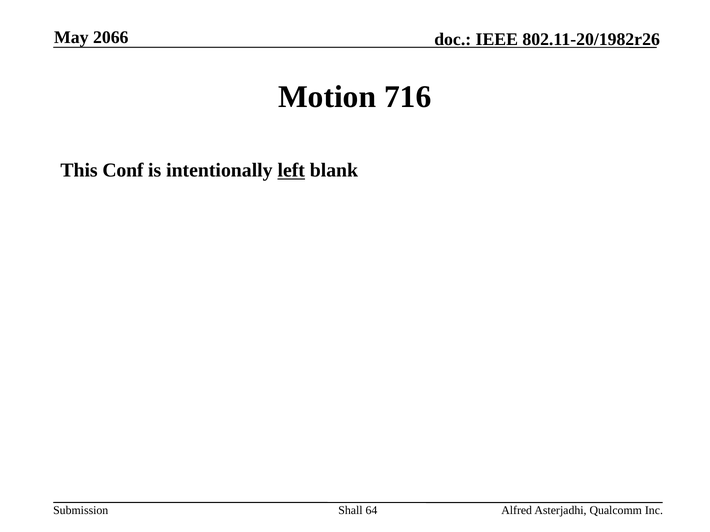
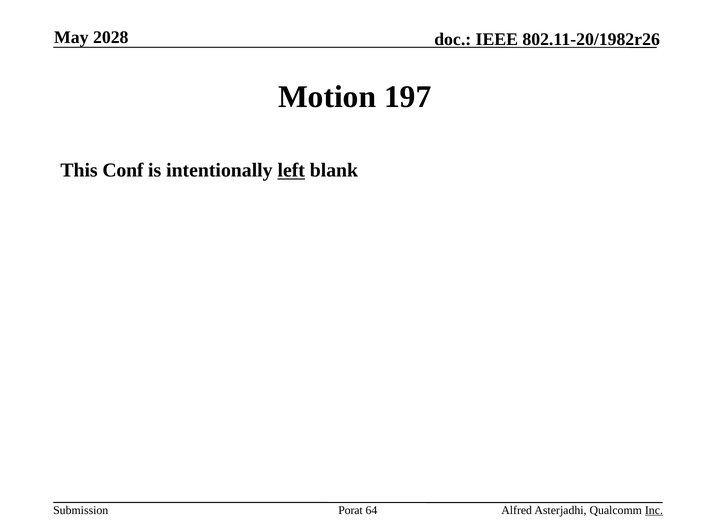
2066: 2066 -> 2028 (111, 38)
716: 716 -> 197 (408, 97)
Shall: Shall -> Porat (351, 511)
Inc underline: none -> present (654, 511)
